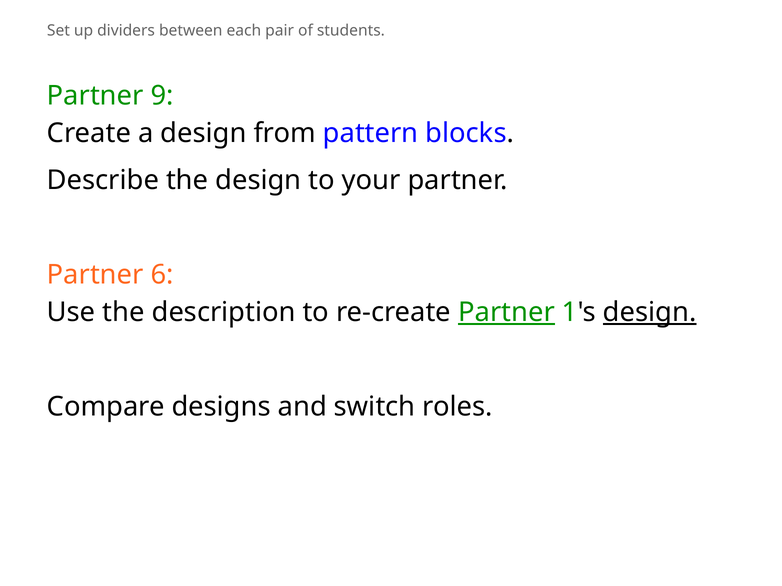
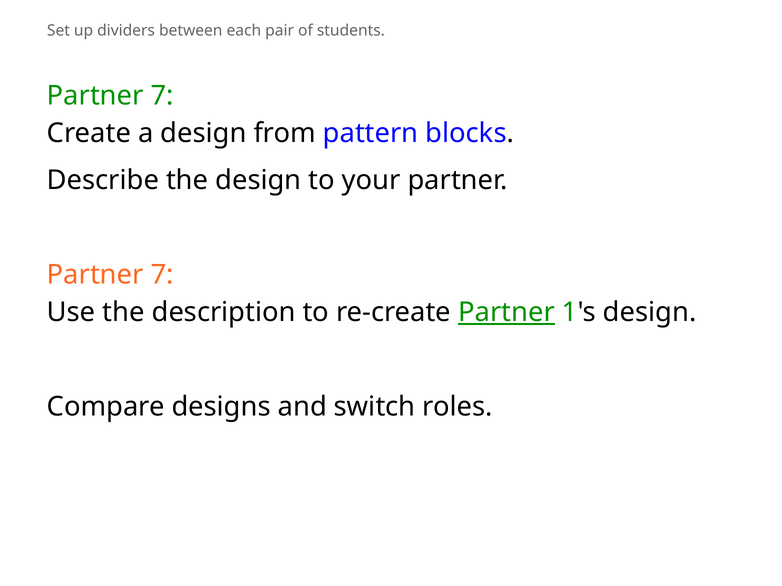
9: 9 -> 7 (162, 96)
6: 6 -> 7 (162, 275)
design underline: present -> none (650, 312)
